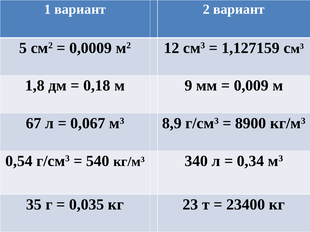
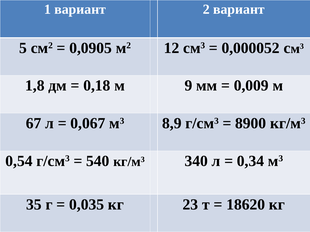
0,0009: 0,0009 -> 0,0905 (91, 48)
1,127159: 1,127159 -> 0,000052 (251, 48)
23400: 23400 -> 18620 (246, 205)
